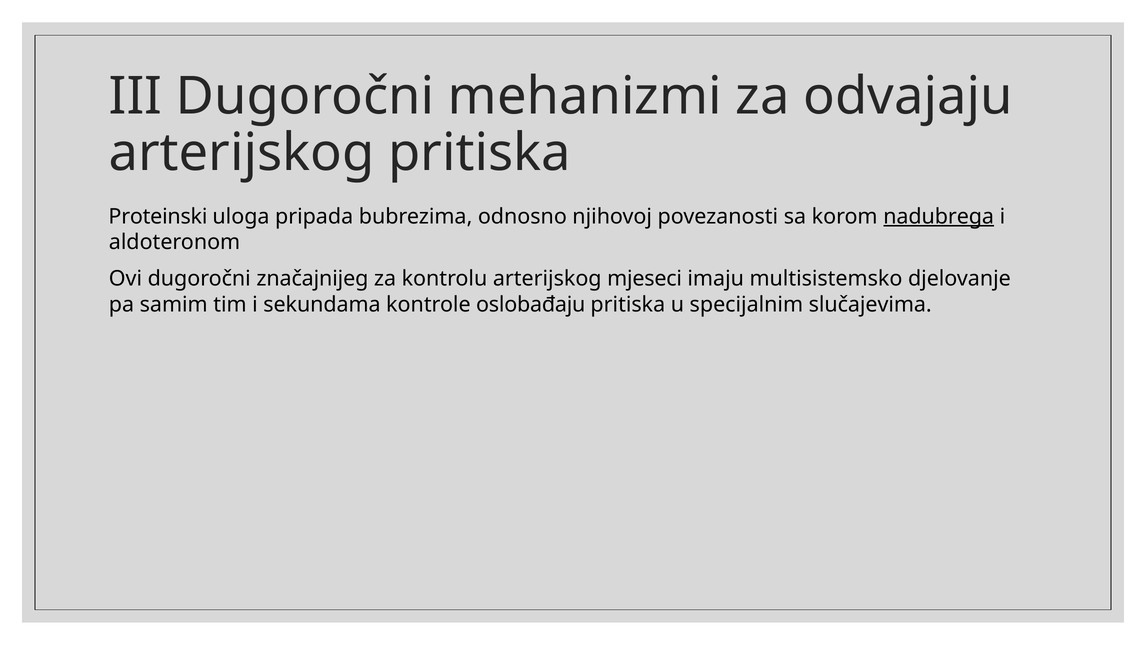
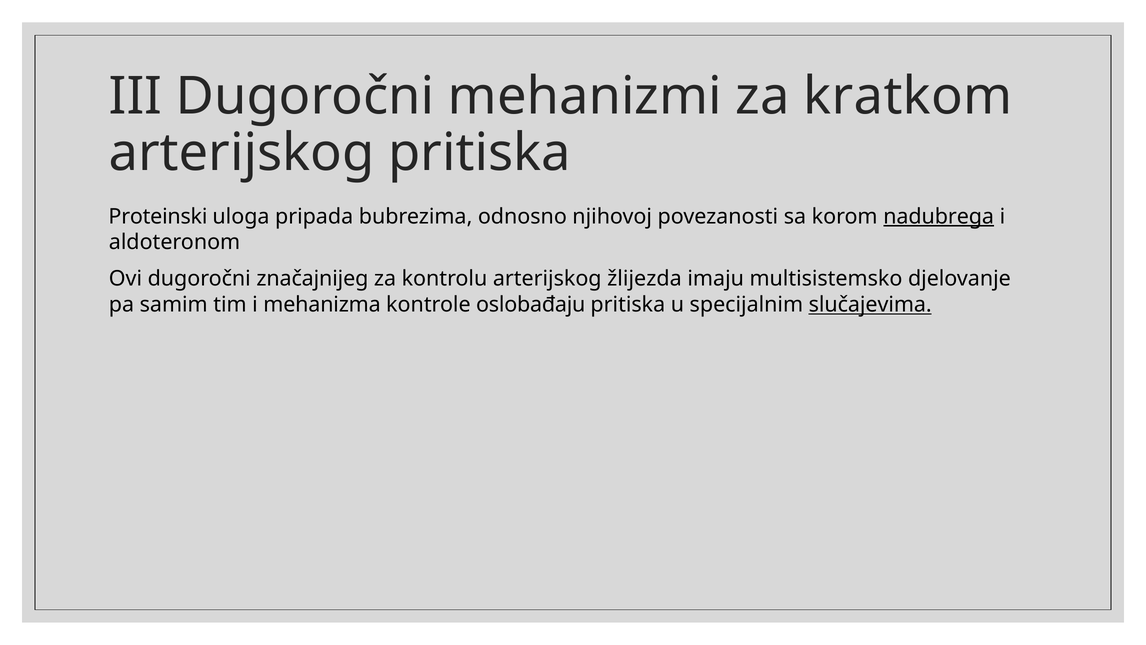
odvajaju: odvajaju -> kratkom (908, 96)
mjeseci: mjeseci -> žlijezda (644, 279)
sekundama: sekundama -> mehanizma (322, 304)
slučajevima underline: none -> present (870, 304)
